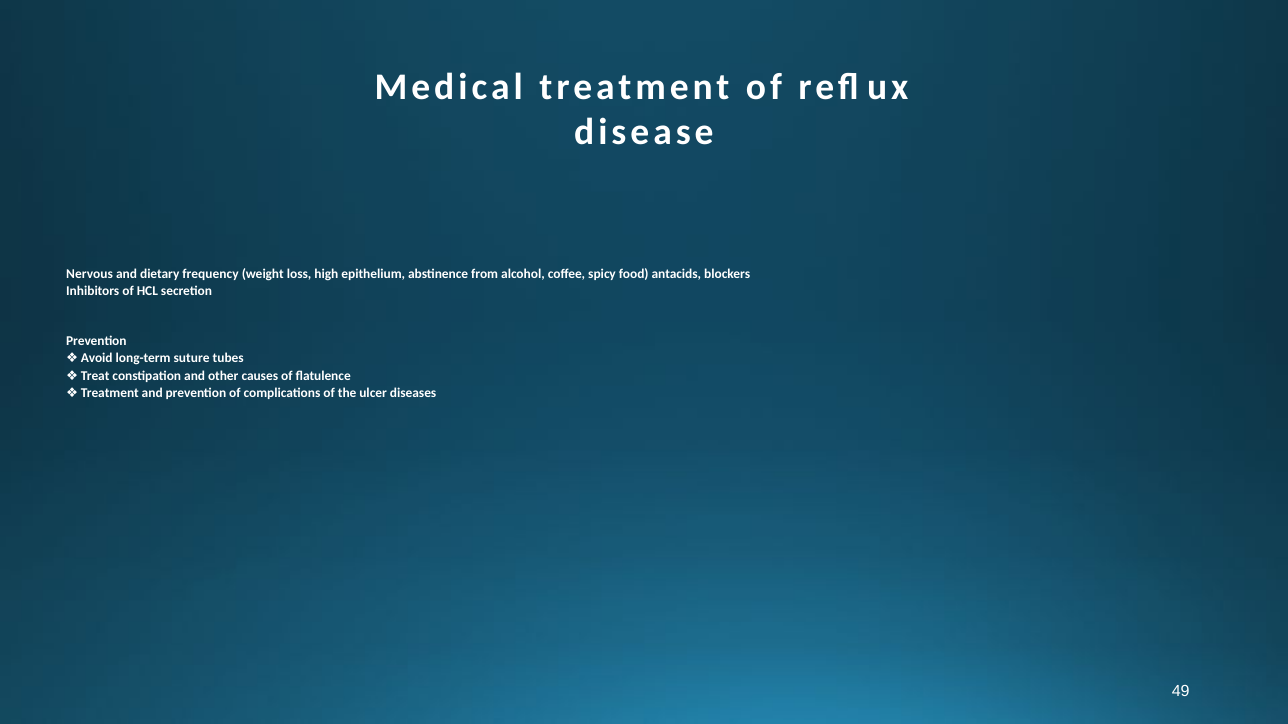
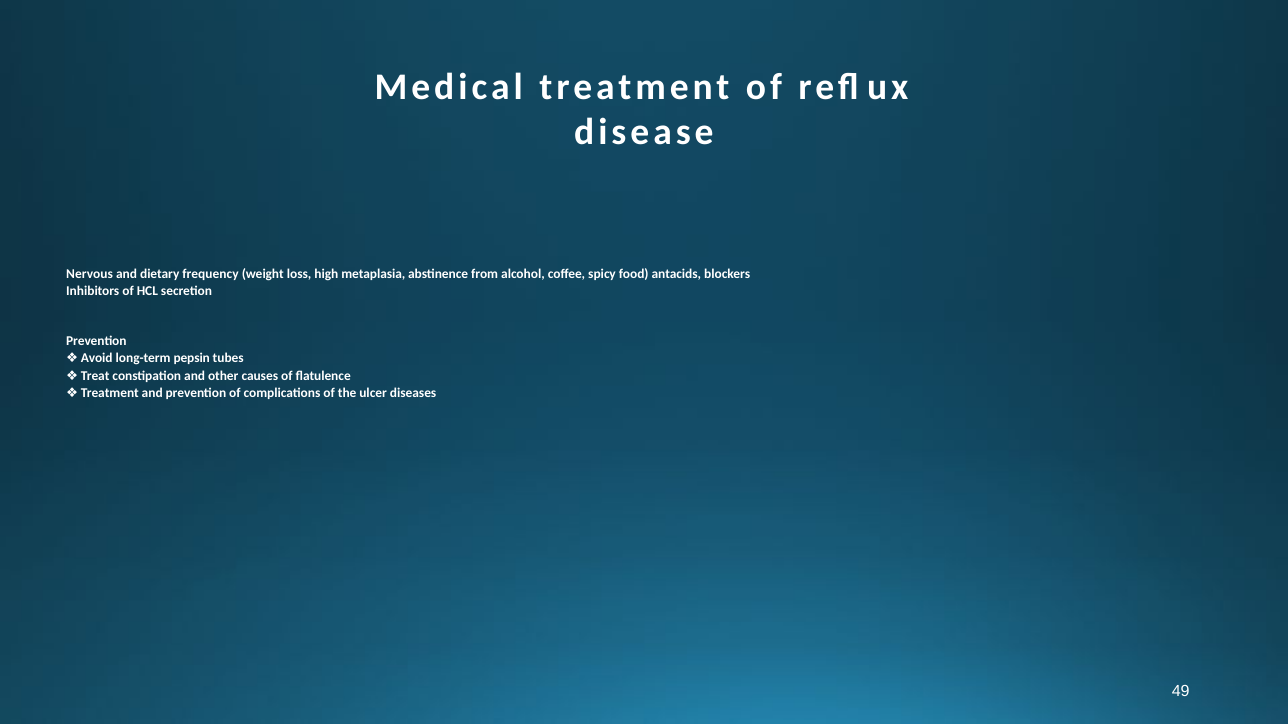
epithelium: epithelium -> metaplasia (373, 274)
suture: suture -> pepsin (192, 359)
